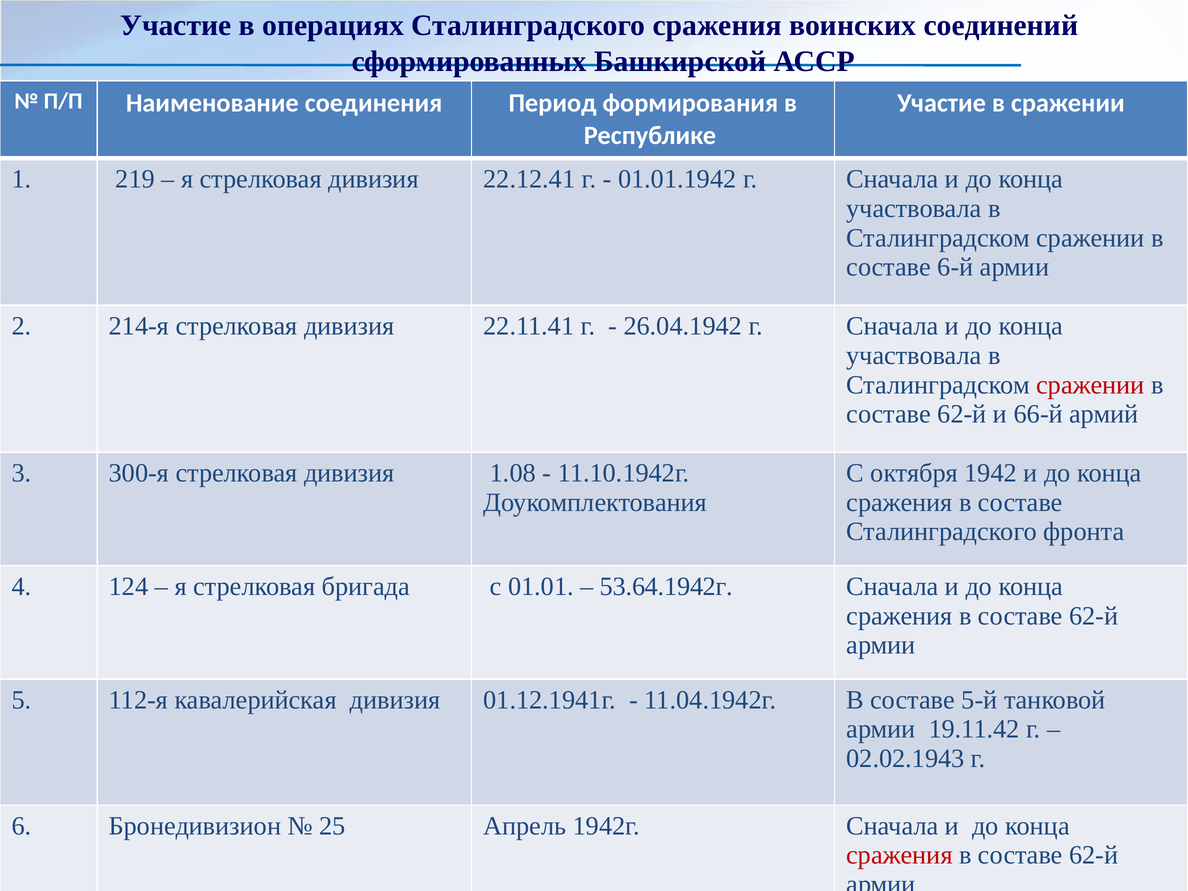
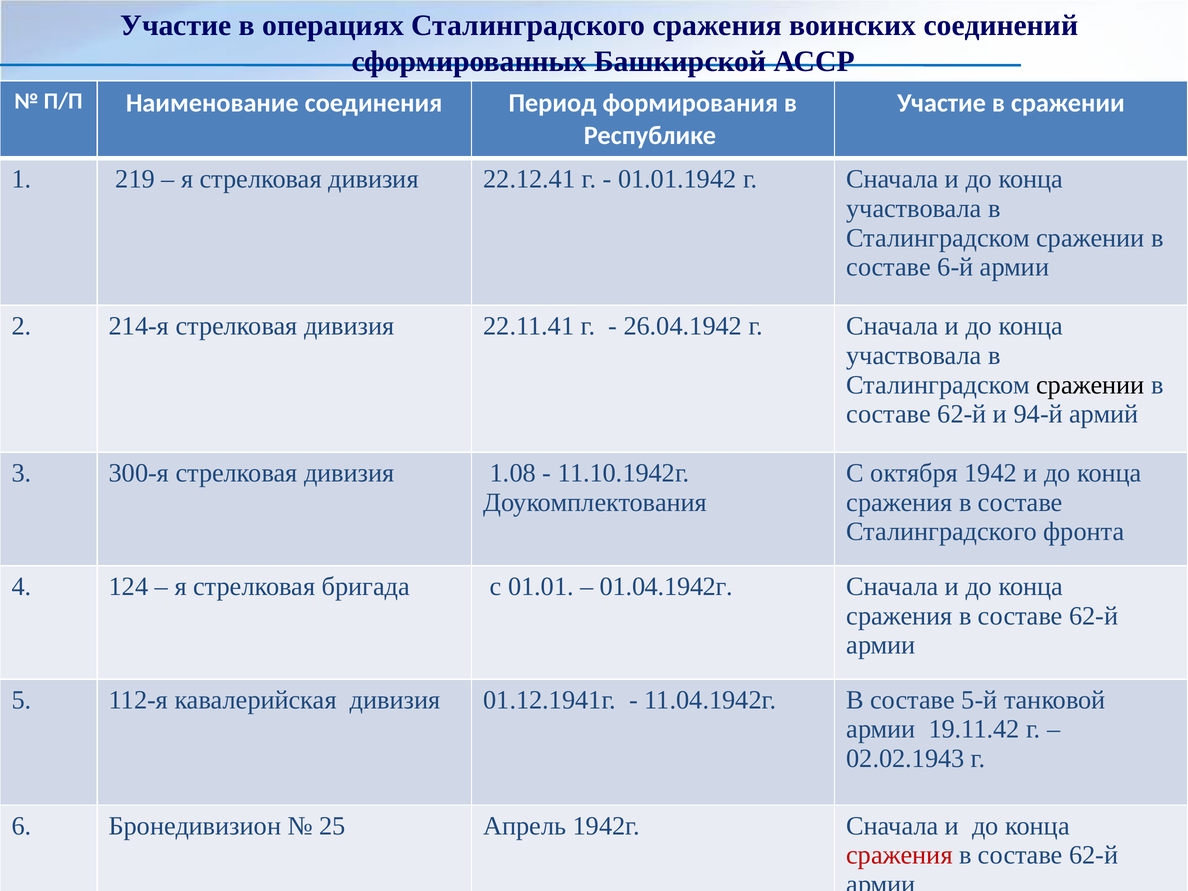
сражении colour: red -> black (1090, 385)
66-й: 66-й -> 94-й (1038, 414)
53.64.1942г: 53.64.1942г -> 01.04.1942г (666, 587)
